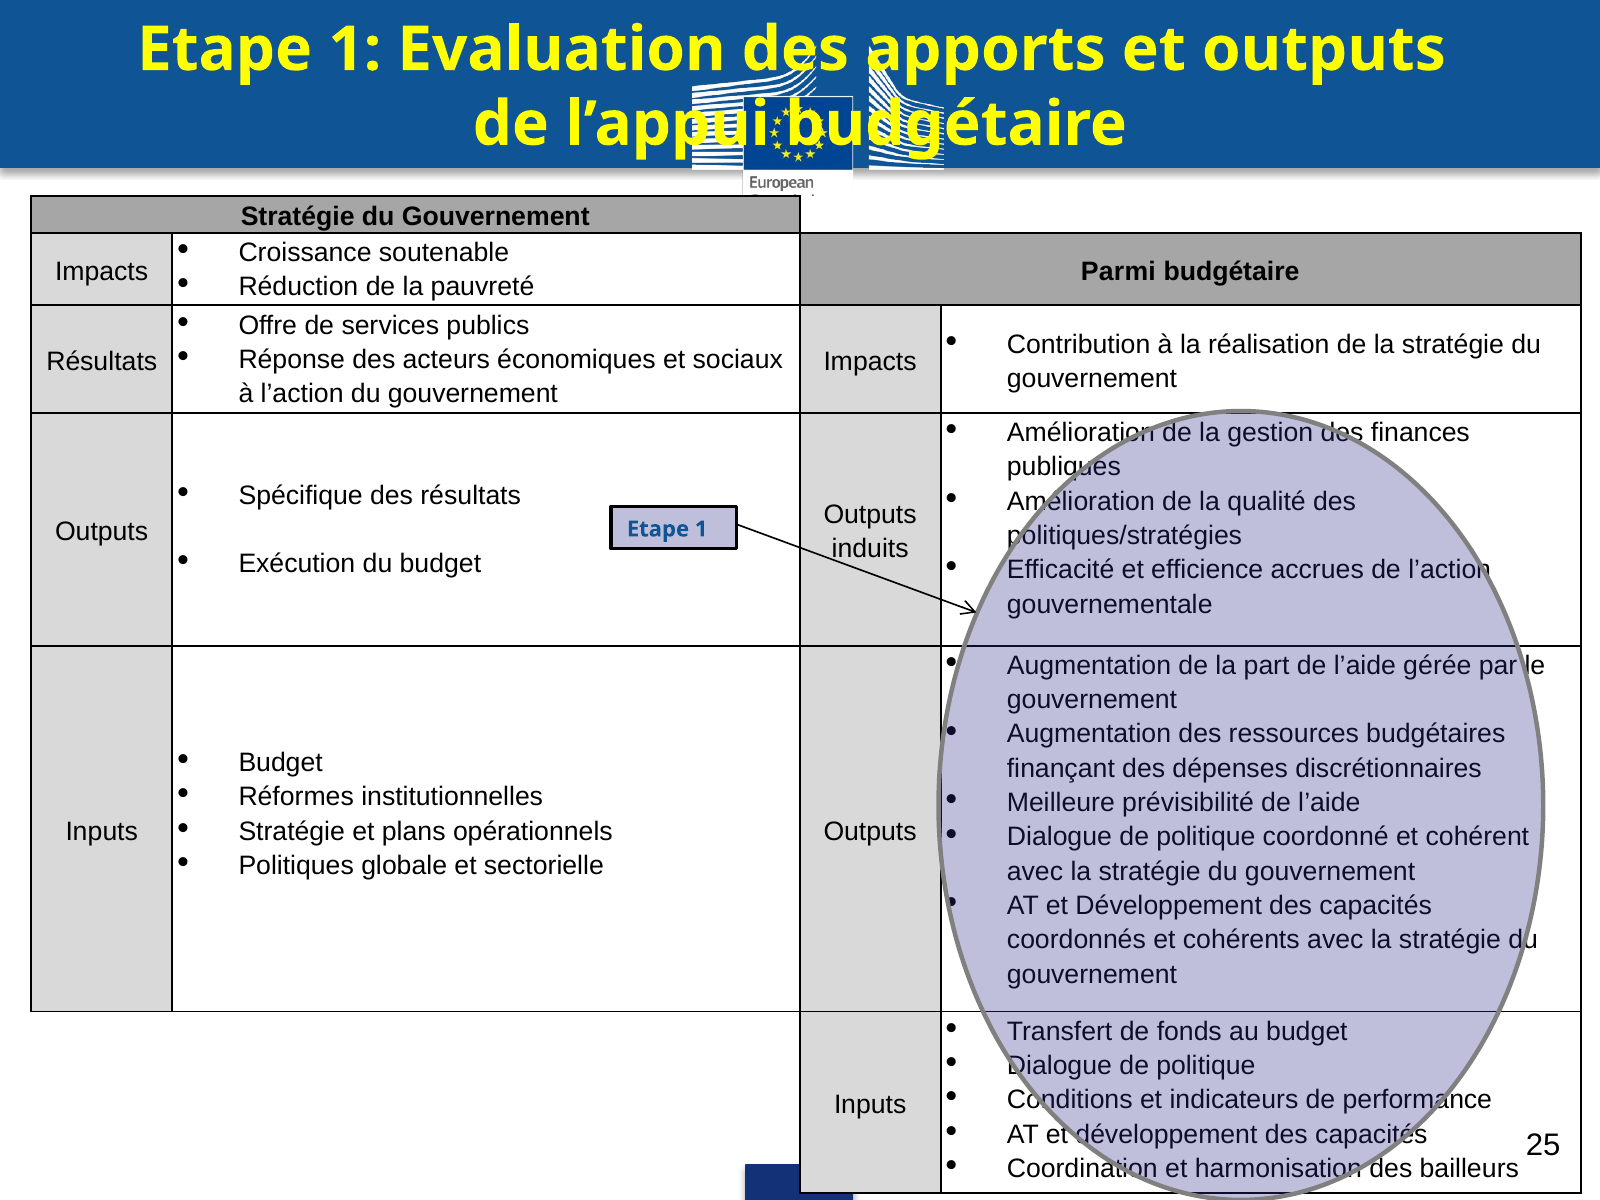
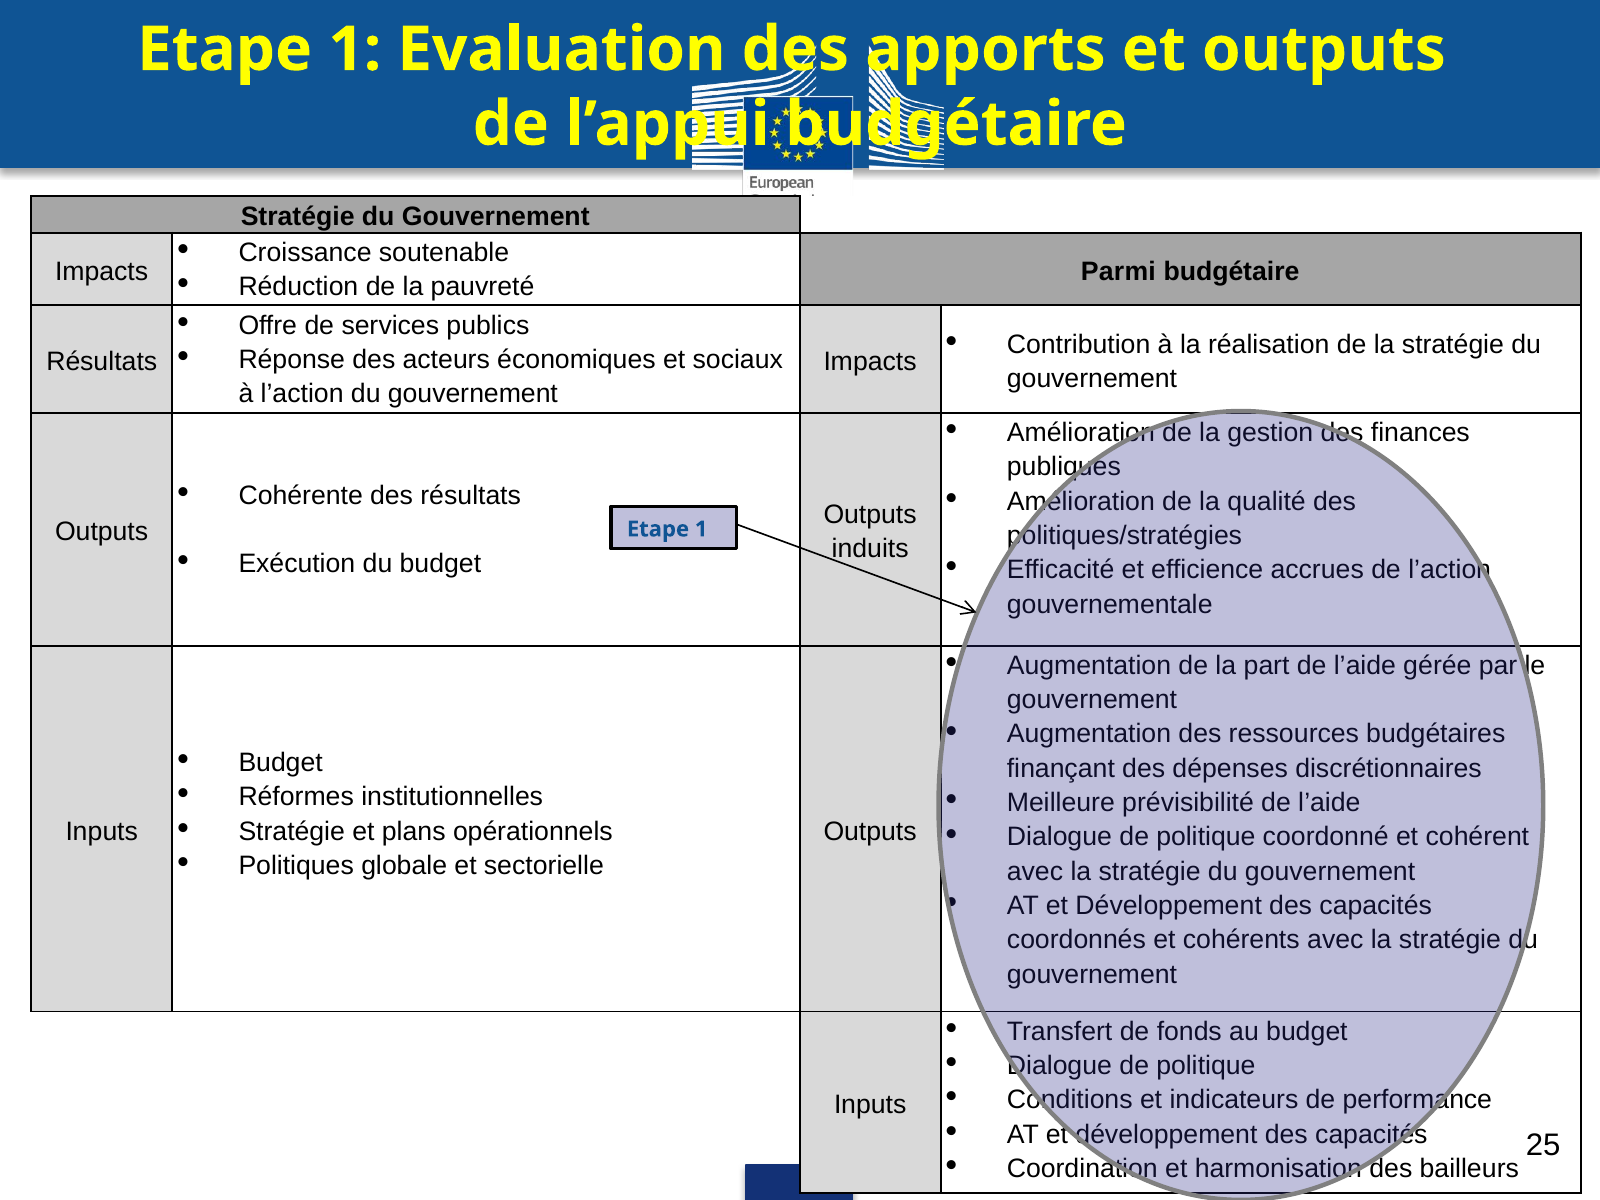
Spécifique: Spécifique -> Cohérente (301, 495)
